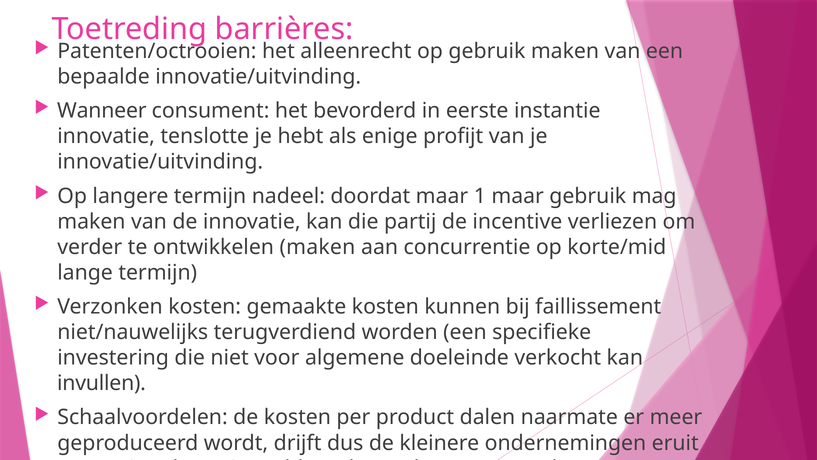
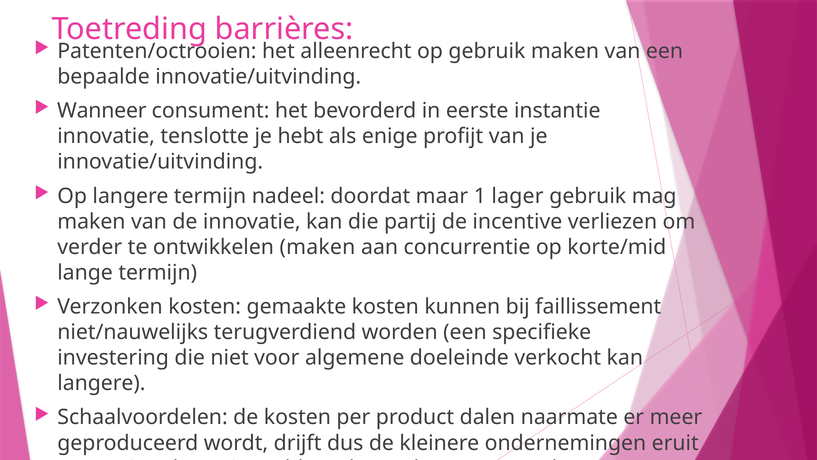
1 maar: maar -> lager (518, 196)
invullen: invullen -> langere (101, 383)
